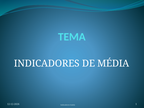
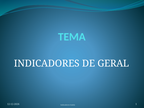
MÉDIA: MÉDIA -> GERAL (113, 63)
